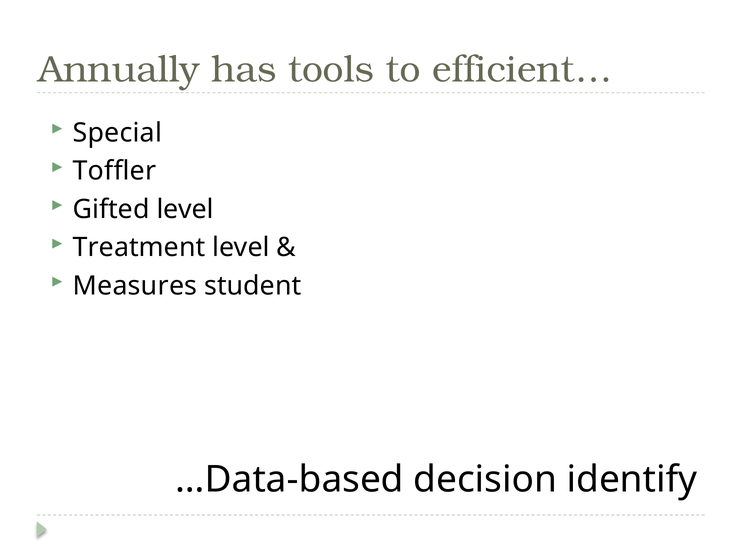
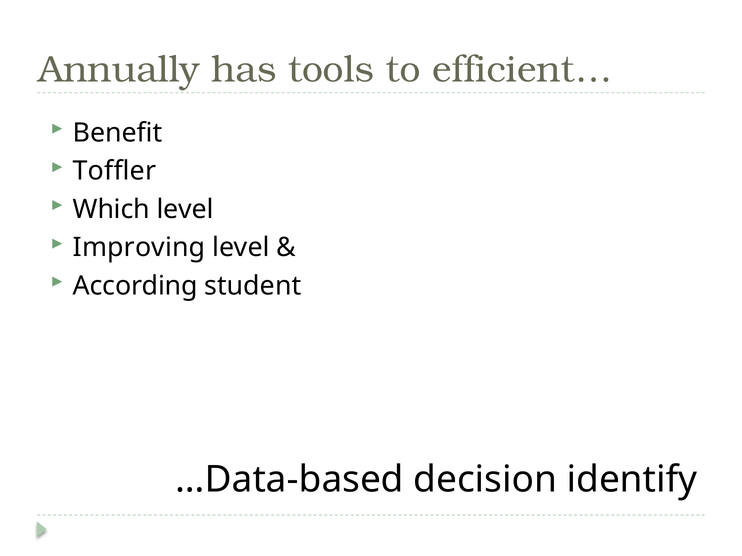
Special: Special -> Benefit (118, 133)
Gifted: Gifted -> Which (111, 210)
Treatment: Treatment -> Improving (139, 248)
Measures: Measures -> According (135, 286)
